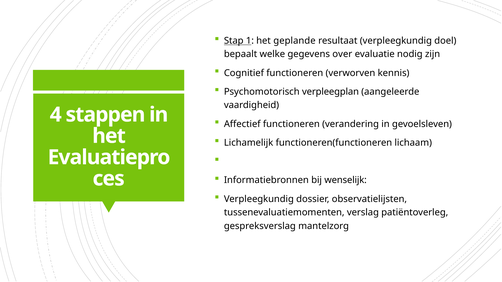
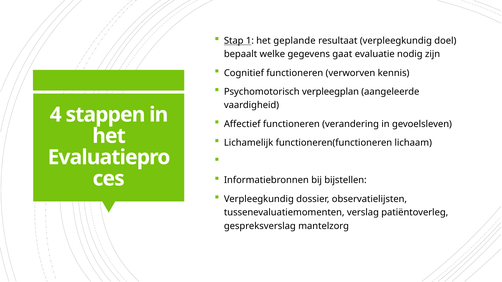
over: over -> gaat (342, 54)
wenselijk: wenselijk -> bijstellen (346, 180)
